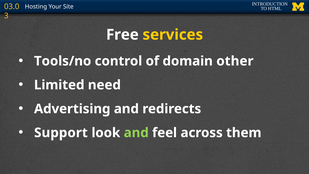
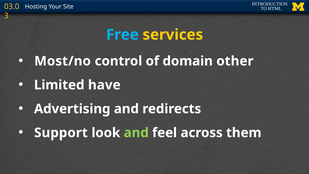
Free colour: white -> light blue (122, 35)
Tools/no: Tools/no -> Most/no (63, 61)
need: need -> have (104, 85)
